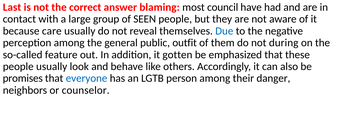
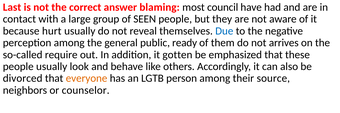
care: care -> hurt (52, 31)
outfit: outfit -> ready (185, 43)
during: during -> arrives (284, 43)
feature: feature -> require (61, 55)
promises: promises -> divorced (23, 79)
everyone colour: blue -> orange (87, 79)
danger: danger -> source (273, 79)
